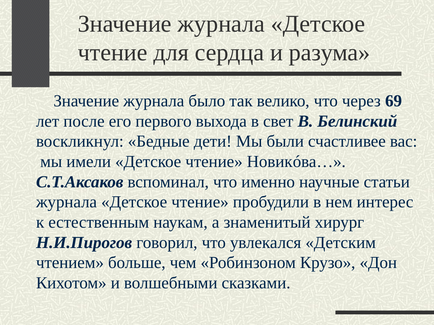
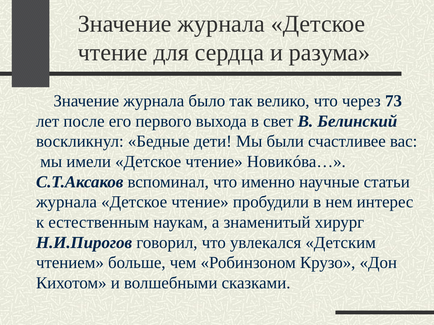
69: 69 -> 73 (394, 101)
